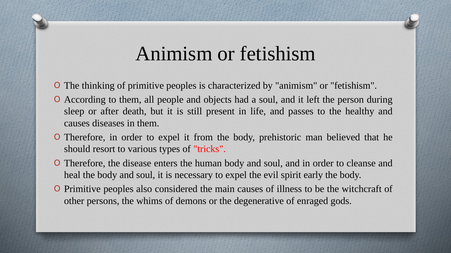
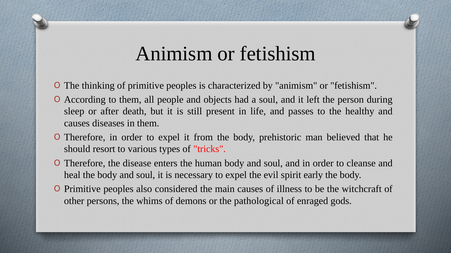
degenerative: degenerative -> pathological (259, 201)
